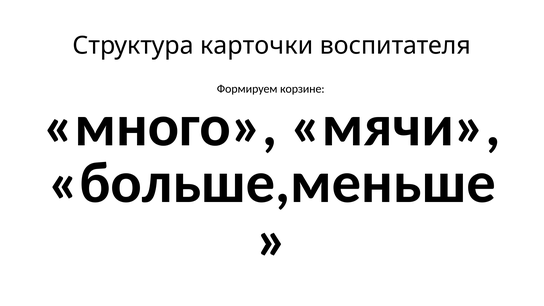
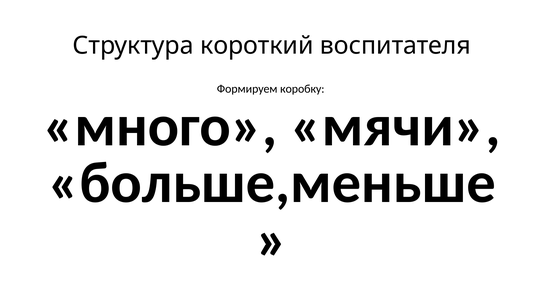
карточки: карточки -> короткий (257, 46)
корзине: корзине -> коробку (302, 89)
